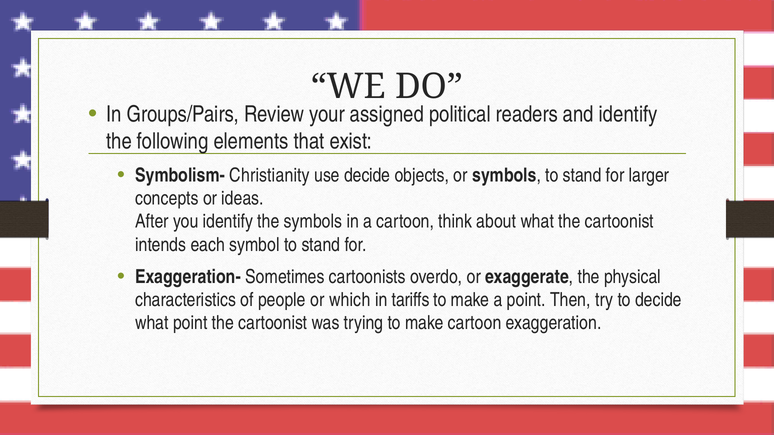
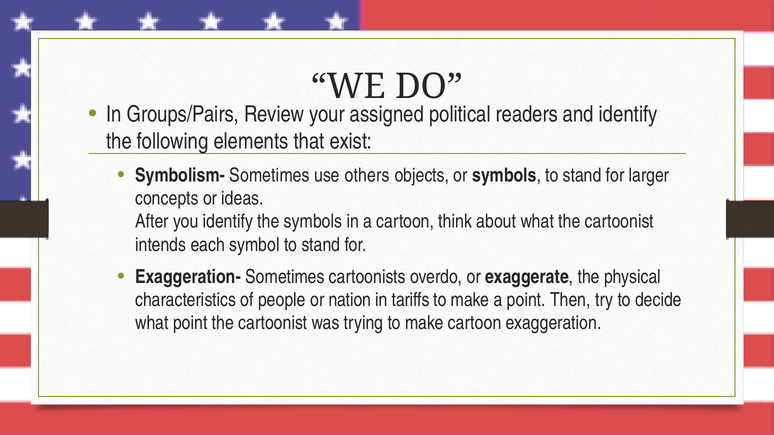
Symbolism- Christianity: Christianity -> Sometimes (270, 175)
use decide: decide -> others (367, 175)
which: which -> nation (350, 300)
